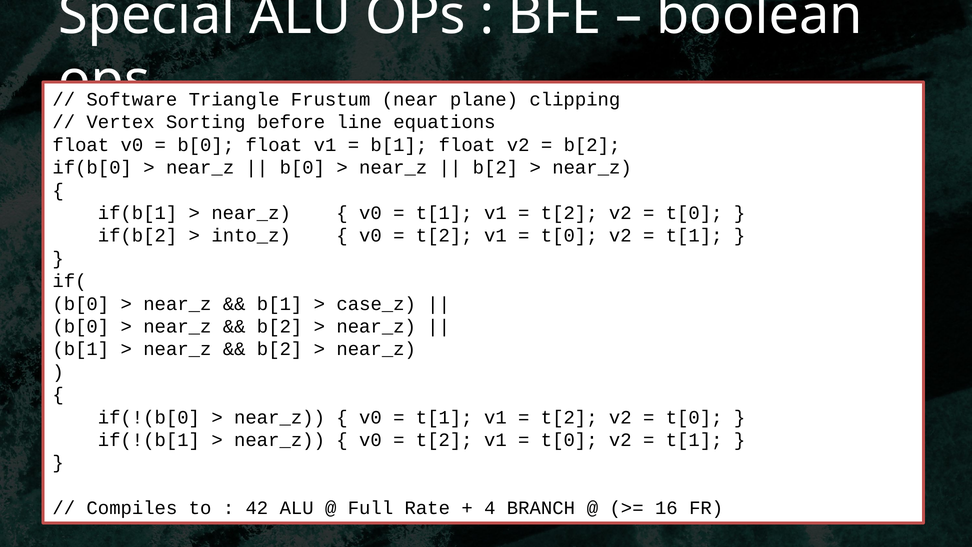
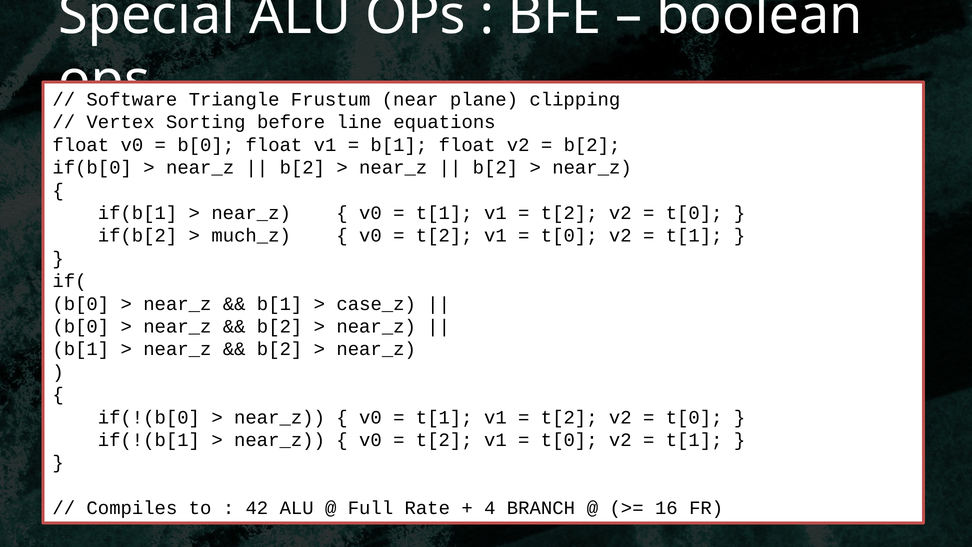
b[0: b[0 -> b[2 (302, 168)
into_z: into_z -> much_z (251, 236)
